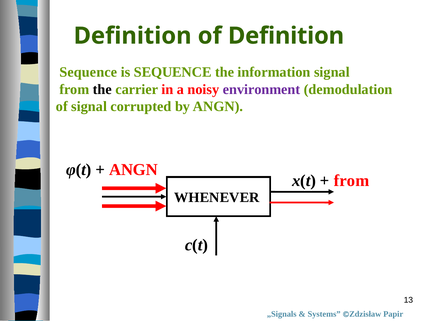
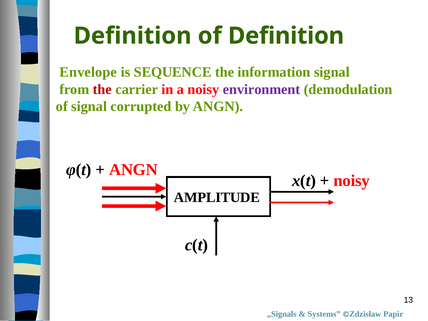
Sequence: Sequence -> Envelope (88, 72)
the colour: black -> red (102, 89)
from: from -> noisy (352, 181)
WHENEVER: WHENEVER -> AMPLITUDE (217, 198)
